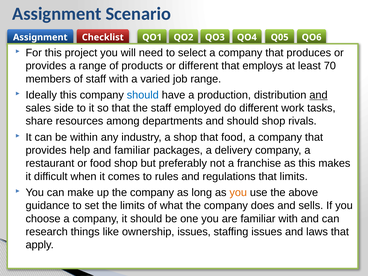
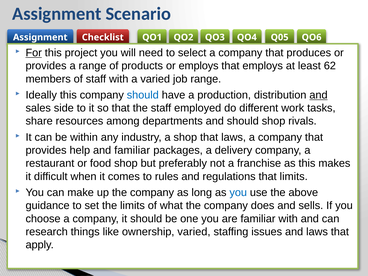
For underline: none -> present (34, 53)
or different: different -> employs (199, 66)
70: 70 -> 62 (330, 66)
that food: food -> laws (234, 137)
you colour: orange -> blue (238, 193)
ownership issues: issues -> varied (194, 232)
